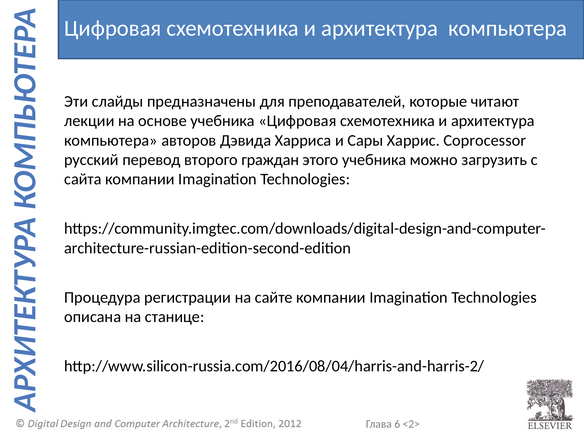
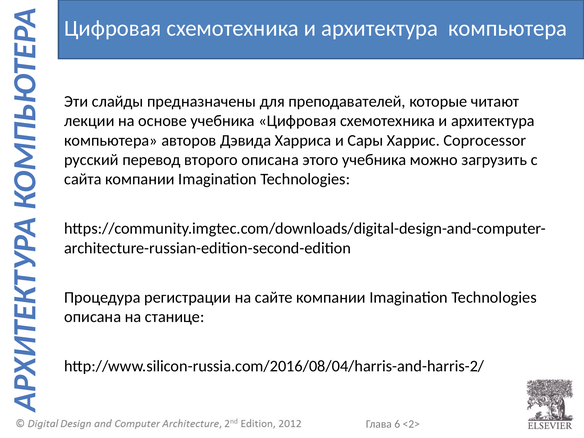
второго граждан: граждан -> описана (270, 160)
